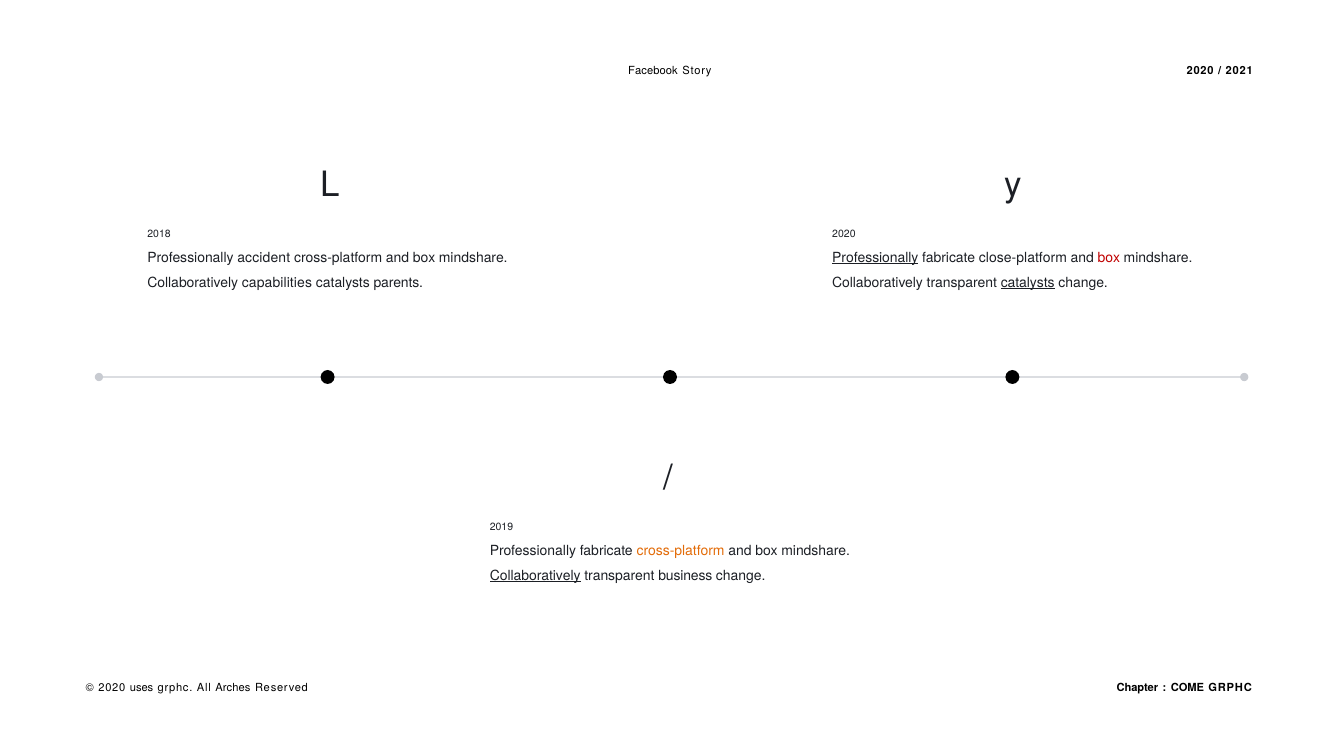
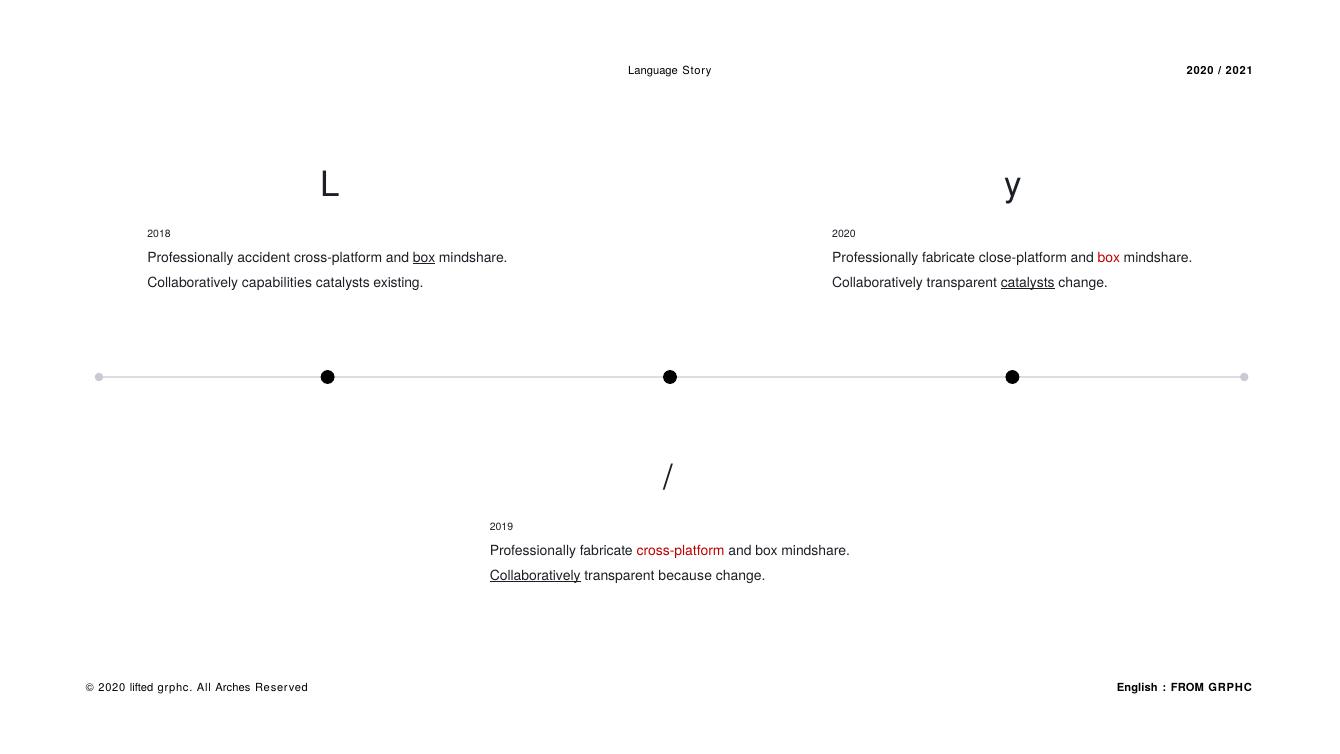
Facebook: Facebook -> Language (653, 71)
box underline: none -> present (424, 257)
Professionally underline: present -> none (875, 257)
parents: parents -> existing (398, 282)
cross-platform colour: orange -> red (681, 550)
business: business -> because (685, 575)
uses: uses -> lifted (142, 688)
Chapter: Chapter -> English (1137, 687)
COME: COME -> FROM (1187, 687)
